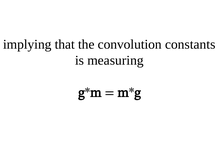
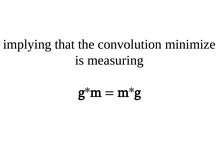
constants: constants -> minimize (190, 44)
